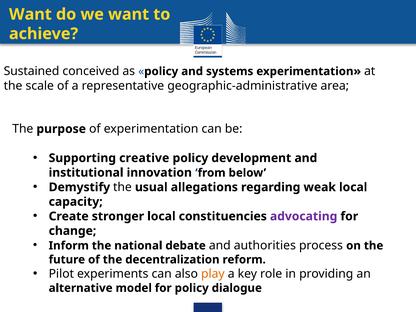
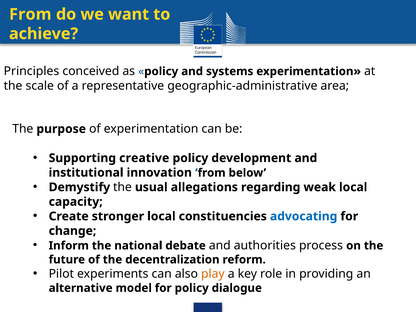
Want: Want -> From (30, 14)
Sustained: Sustained -> Principles (31, 71)
advocating colour: purple -> blue (304, 216)
